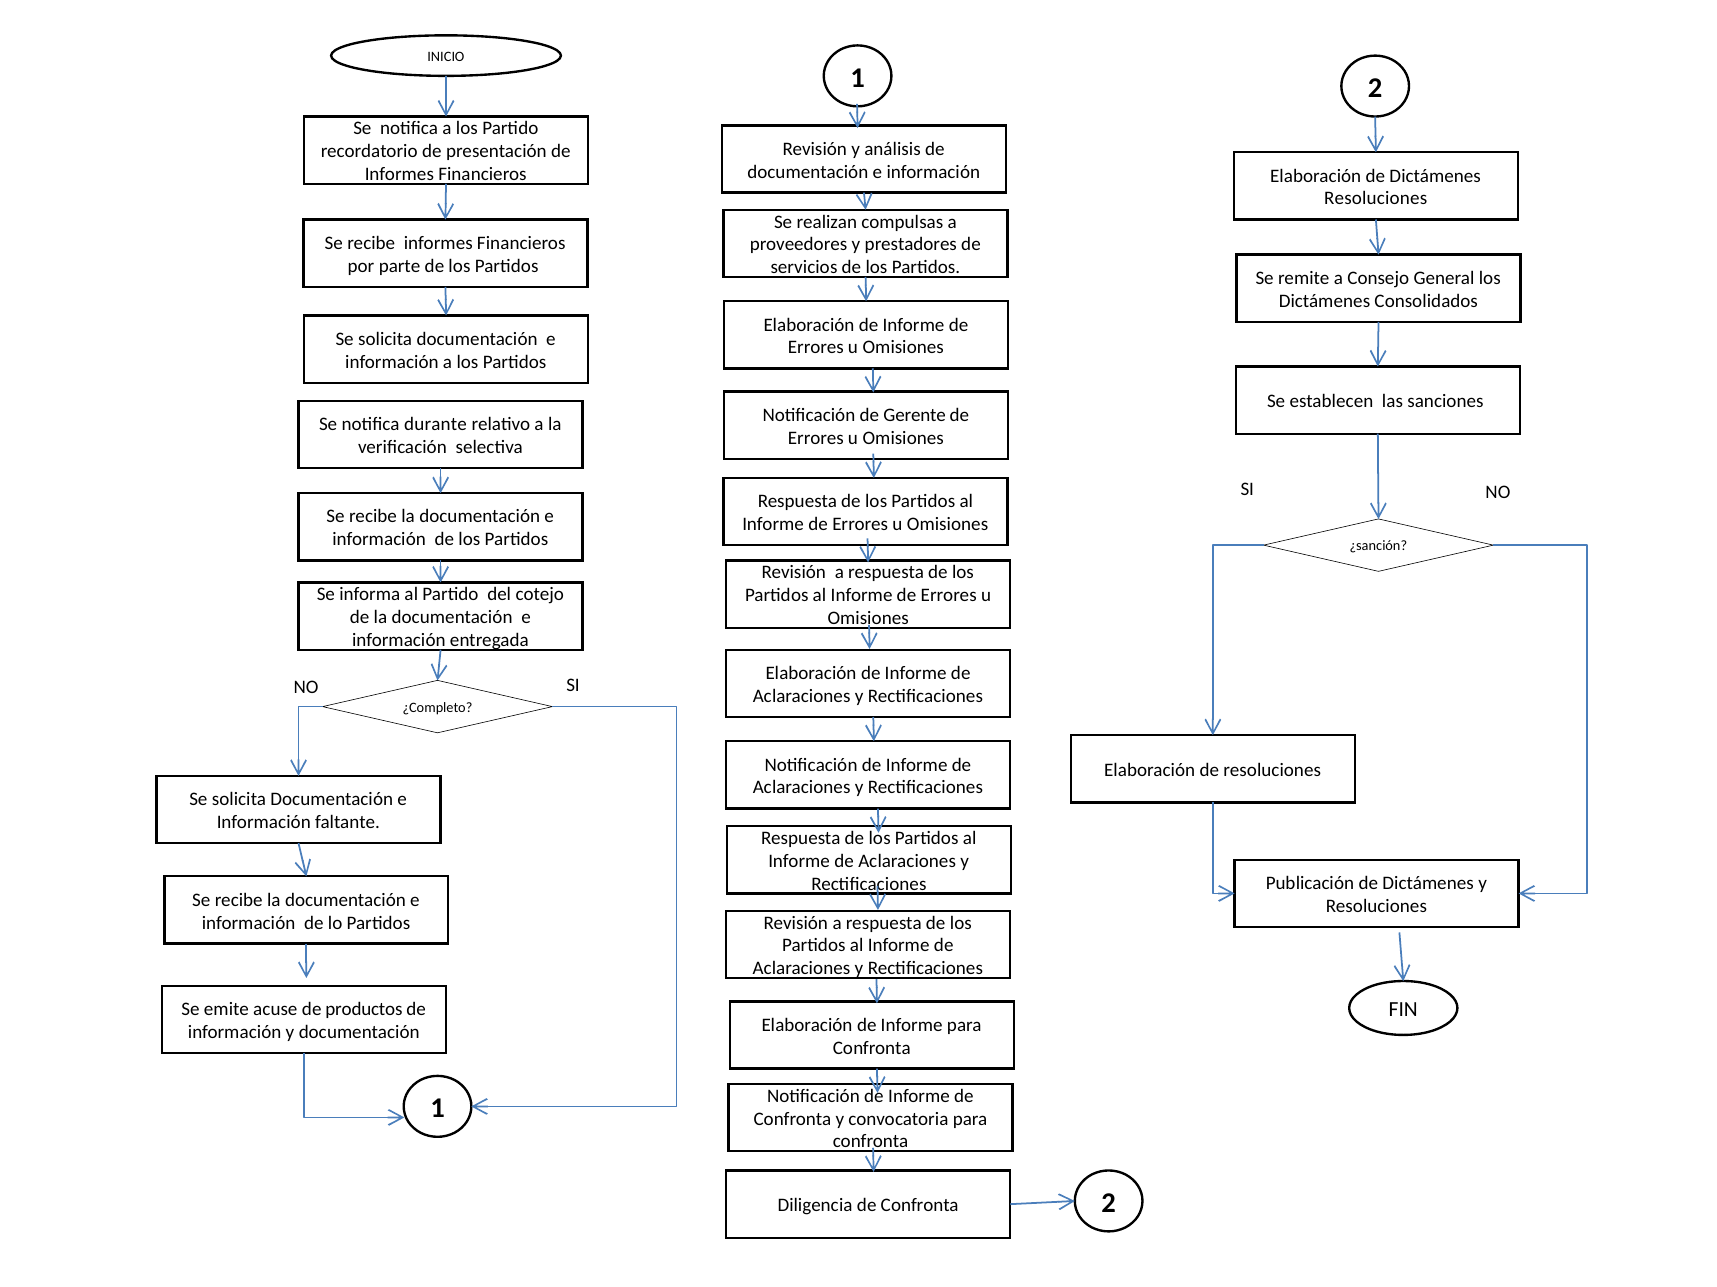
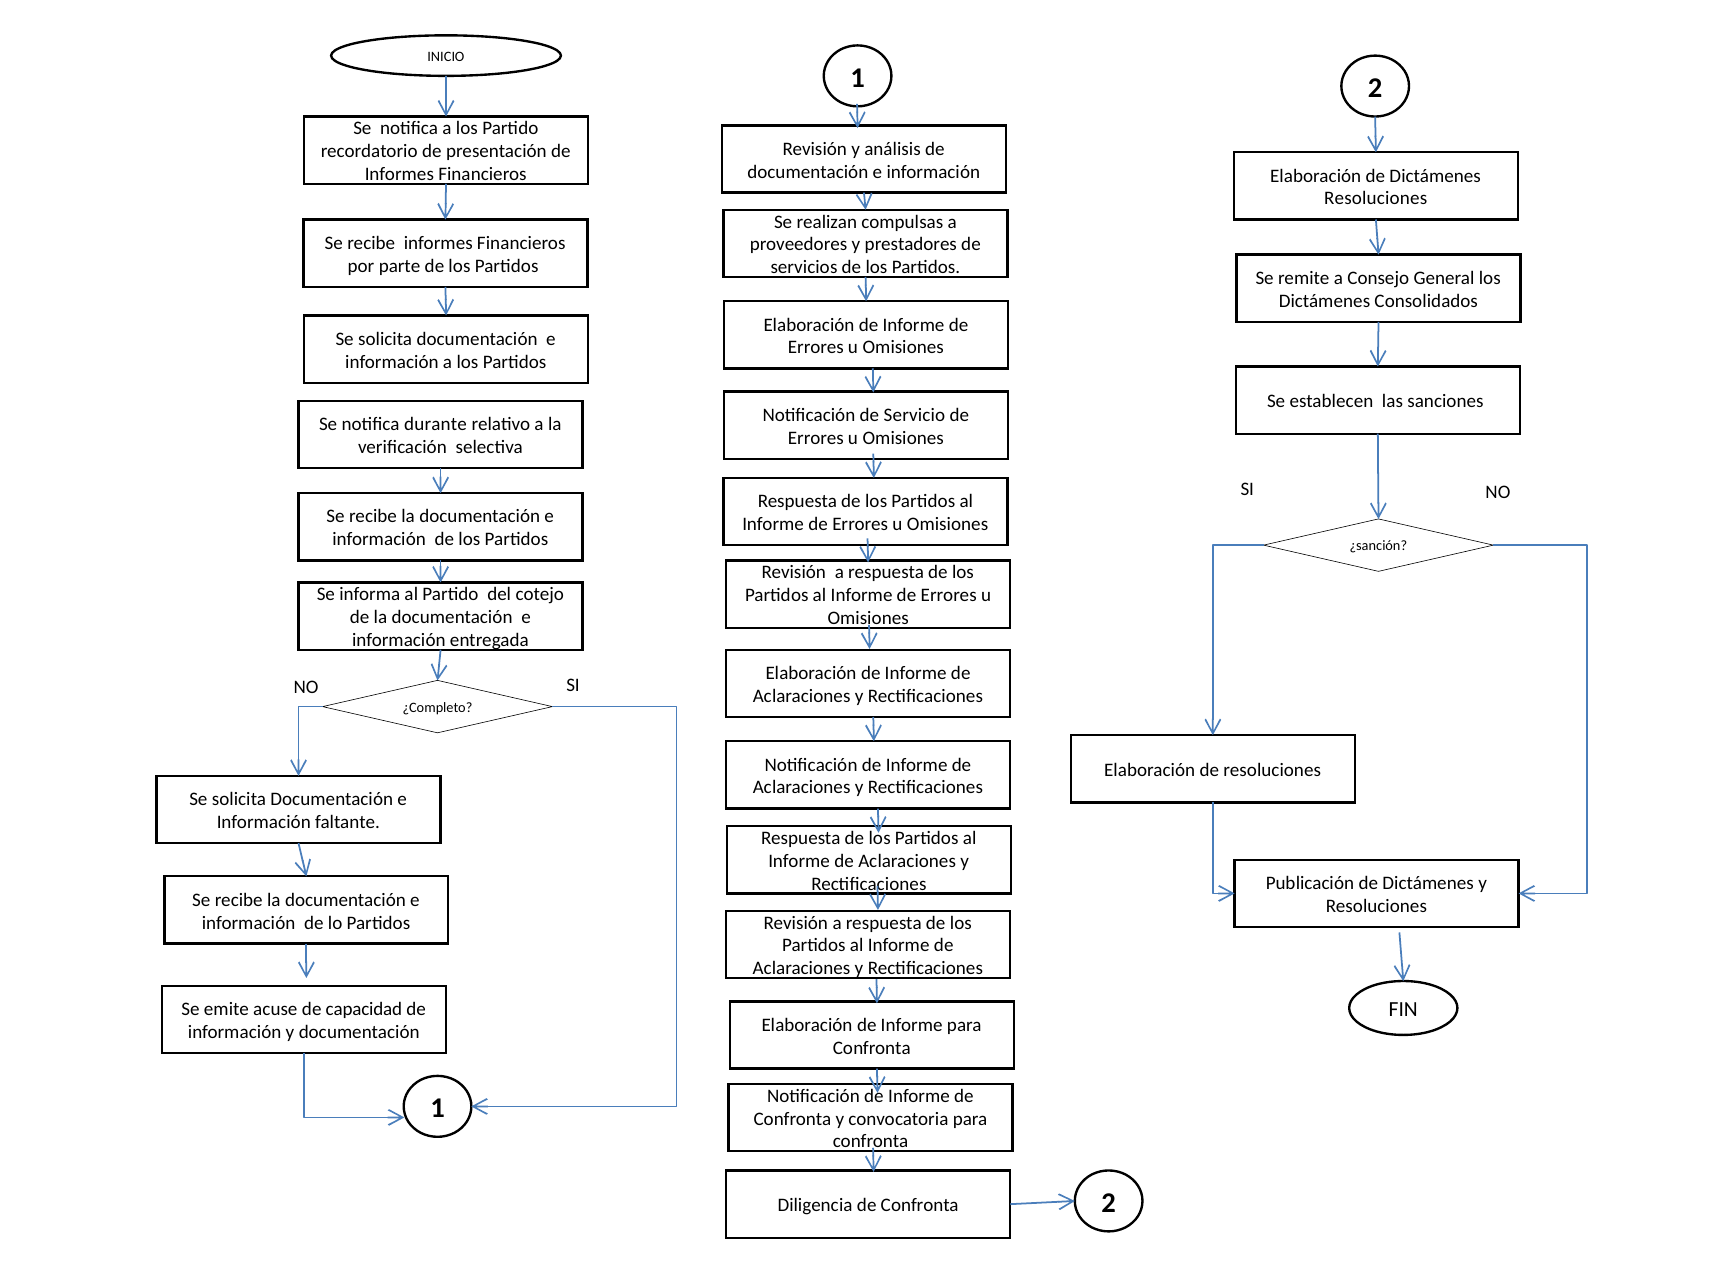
Gerente: Gerente -> Servicio (914, 415)
productos: productos -> capacidad (364, 1010)
